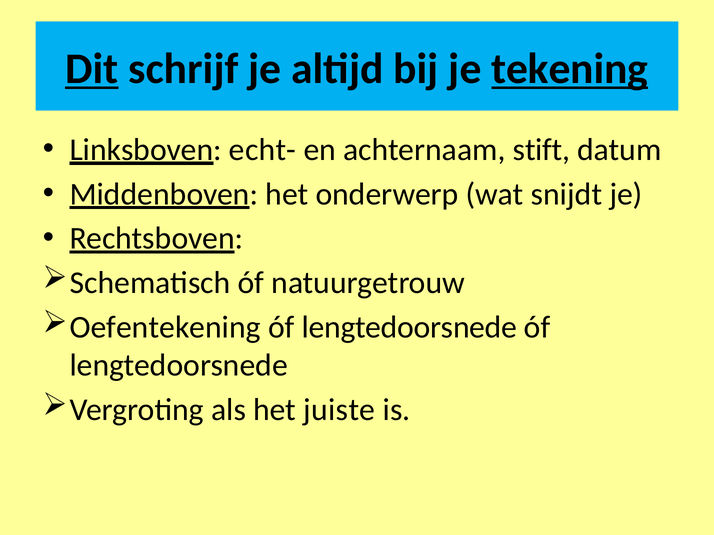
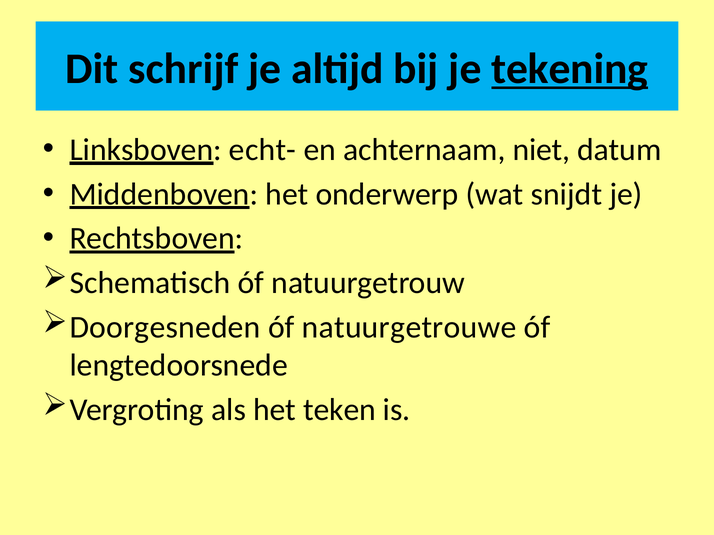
Dit underline: present -> none (92, 69)
stift: stift -> niet (542, 150)
Oefentekening: Oefentekening -> Doorgesneden (165, 328)
lengtedoorsnede: lengtedoorsnede -> natuurgetrouwe (409, 328)
juiste: juiste -> teken (340, 410)
